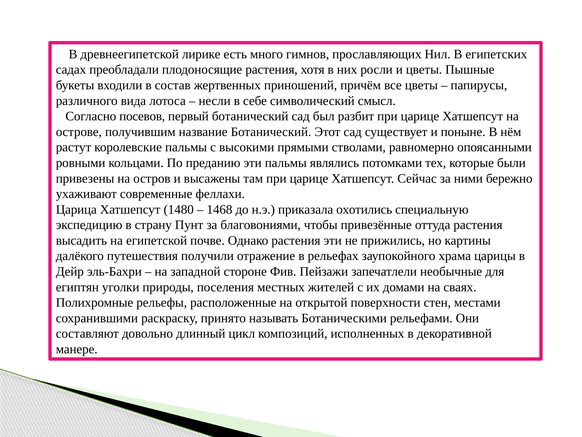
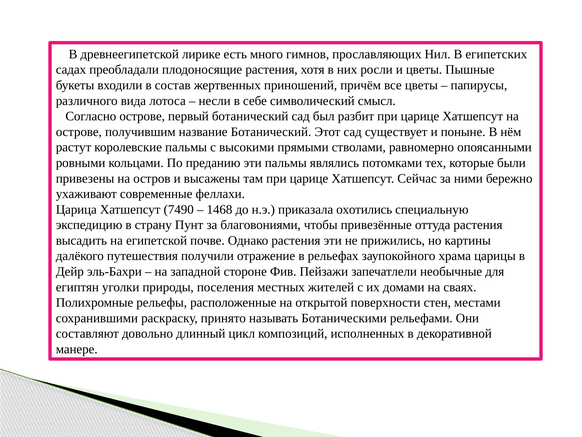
Согласно посевов: посевов -> острове (142, 116)
1480: 1480 -> 7490 (179, 209)
